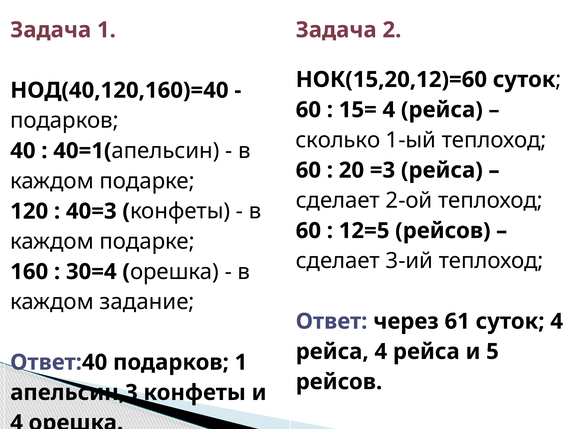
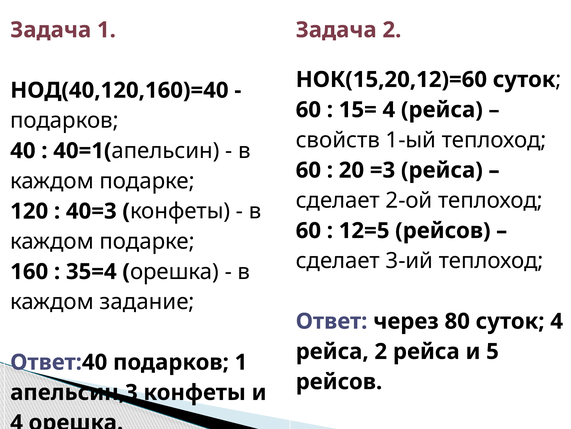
сколько: сколько -> свойств (338, 140)
30=4: 30=4 -> 35=4 (91, 271)
61: 61 -> 80 (457, 321)
рейса 4: 4 -> 2 (381, 351)
